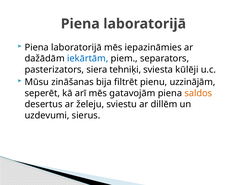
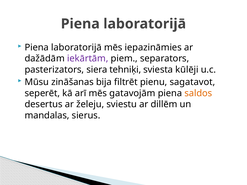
iekārtām colour: blue -> purple (88, 59)
uzzinājām: uzzinājām -> sagatavot (192, 82)
uzdevumi: uzdevumi -> mandalas (47, 116)
